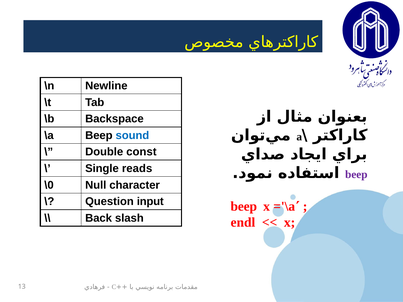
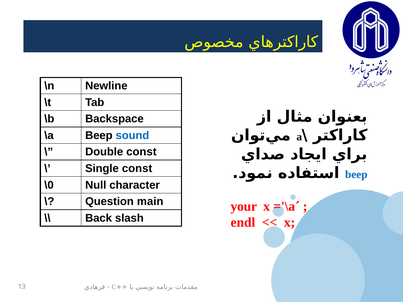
Single reads: reads -> const (137, 169)
beep colour: purple -> blue (356, 175)
input: input -> main (150, 202)
beep: beep -> your (244, 207)
